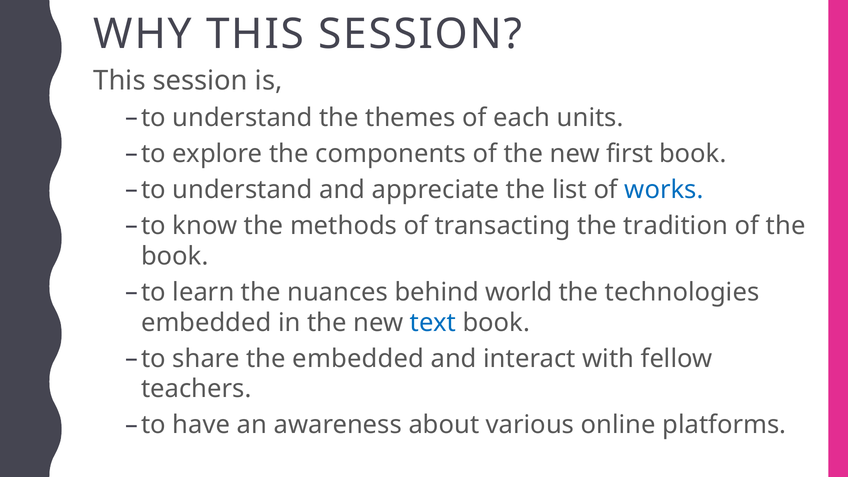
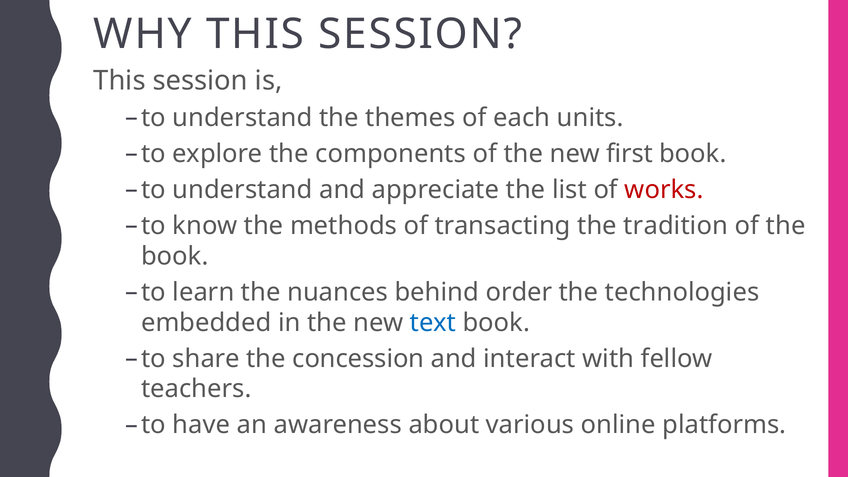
works colour: blue -> red (664, 190)
world: world -> order (519, 292)
the embedded: embedded -> concession (358, 359)
